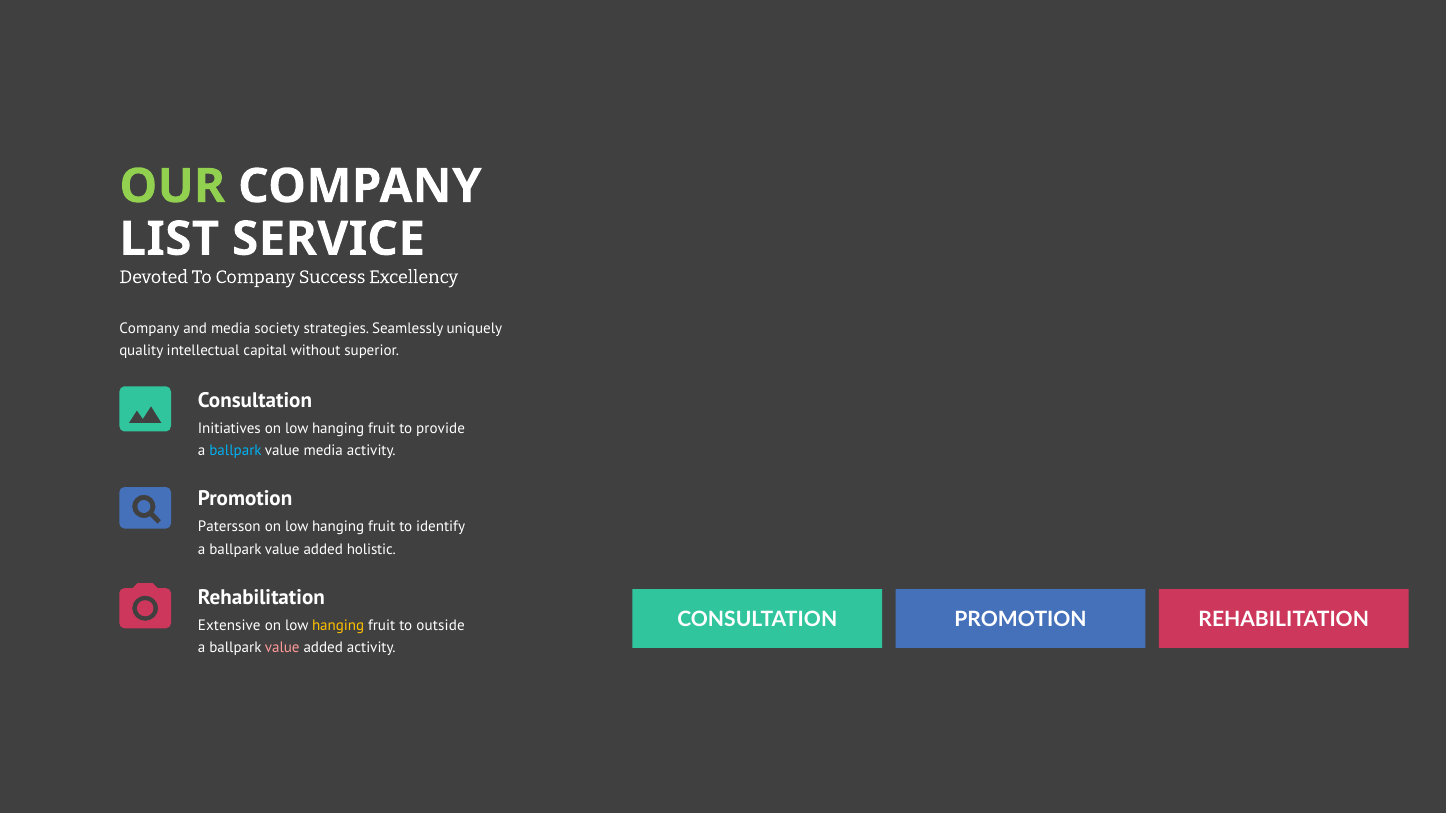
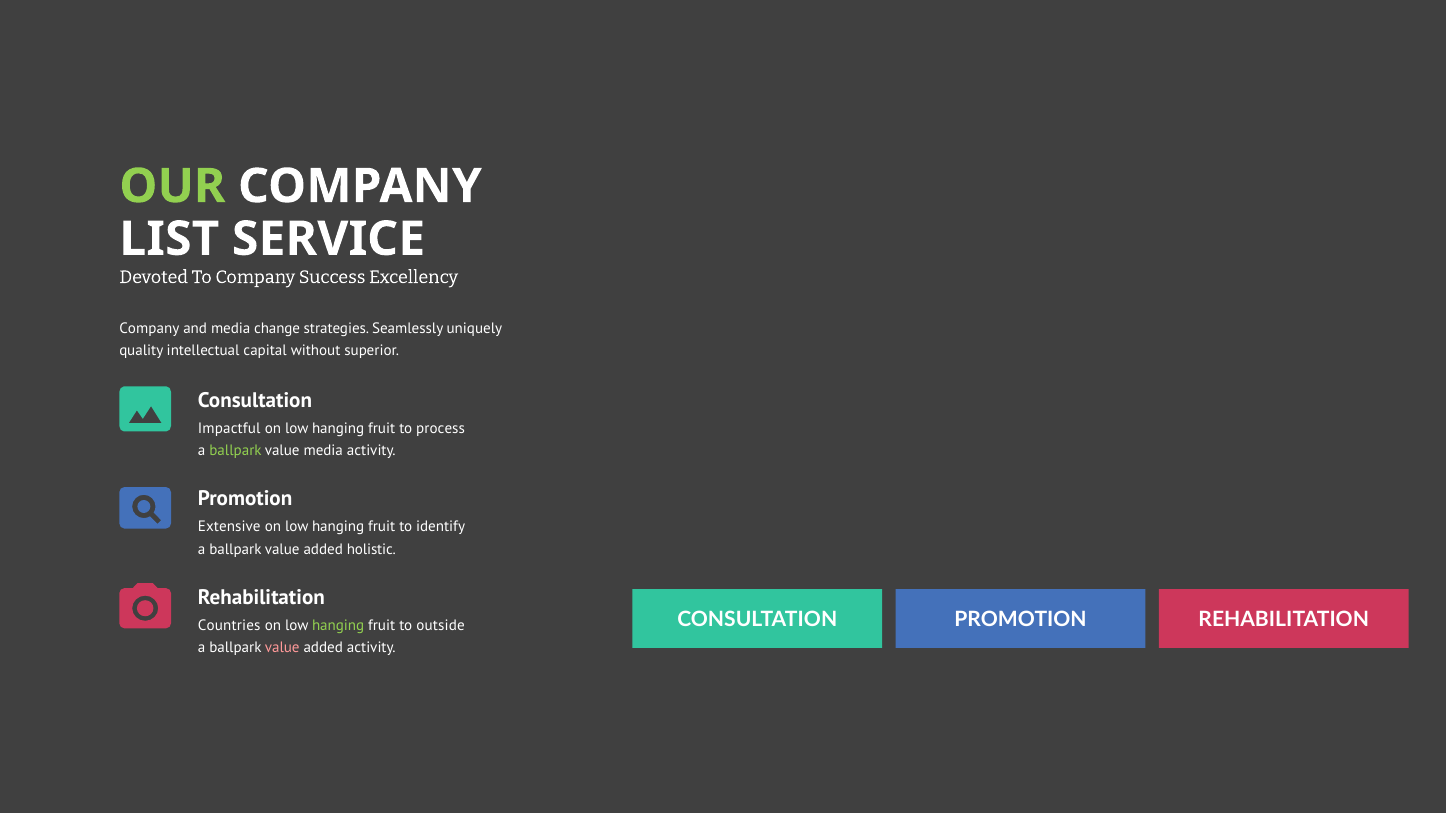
society: society -> change (277, 328)
Initiatives: Initiatives -> Impactful (229, 428)
provide: provide -> process (441, 428)
ballpark colour: light blue -> light green (235, 451)
Patersson: Patersson -> Extensive (229, 527)
Extensive: Extensive -> Countries (229, 625)
hanging colour: yellow -> light green (338, 625)
